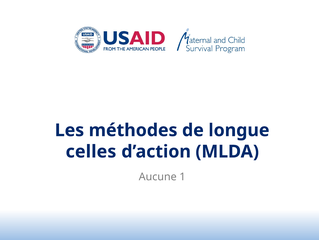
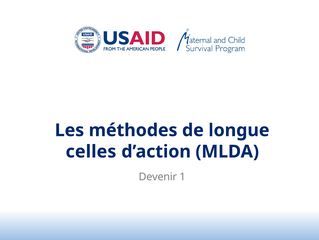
Aucune: Aucune -> Devenir (158, 176)
